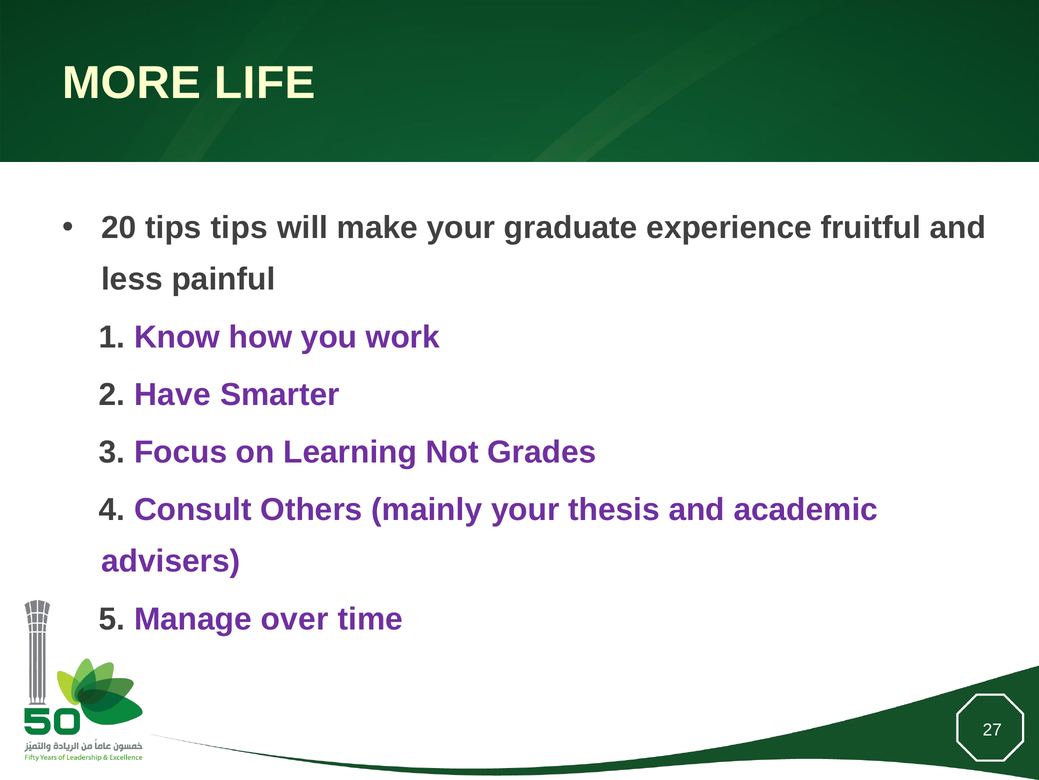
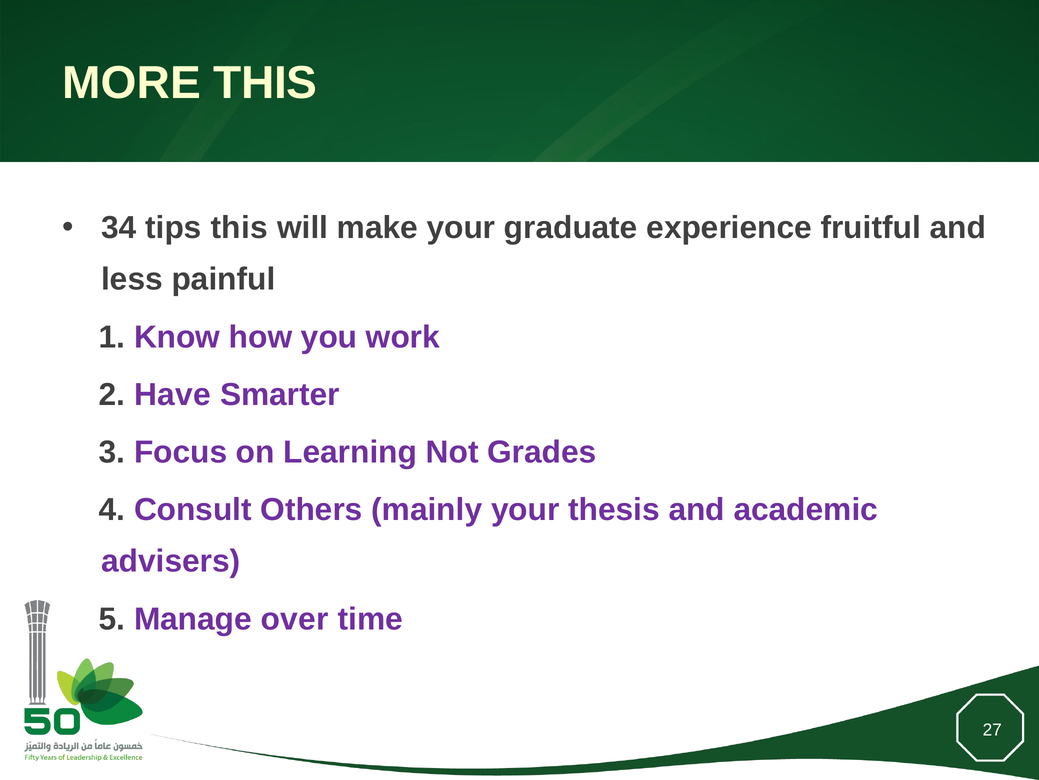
MORE LIFE: LIFE -> THIS (265, 83)
20: 20 -> 34 (119, 228)
tips tips: tips -> this (239, 228)
